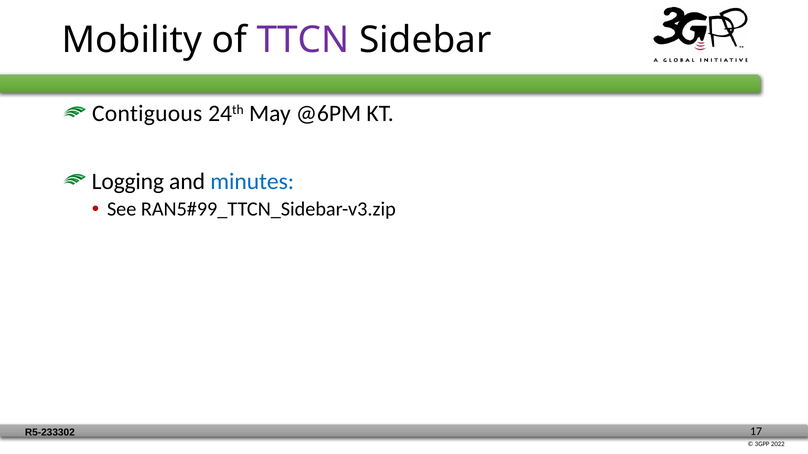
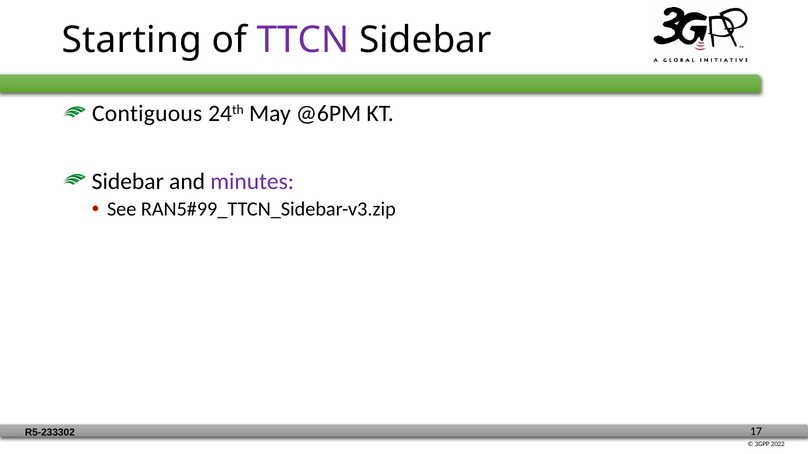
Mobility: Mobility -> Starting (132, 40)
Logging: Logging -> Sidebar (128, 182)
minutes colour: blue -> purple (252, 182)
